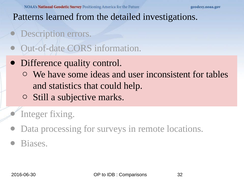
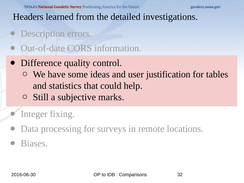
Patterns: Patterns -> Headers (28, 17)
inconsistent: inconsistent -> justification (168, 74)
